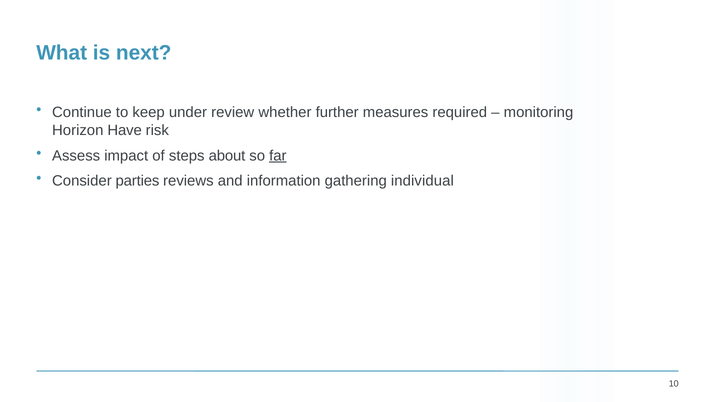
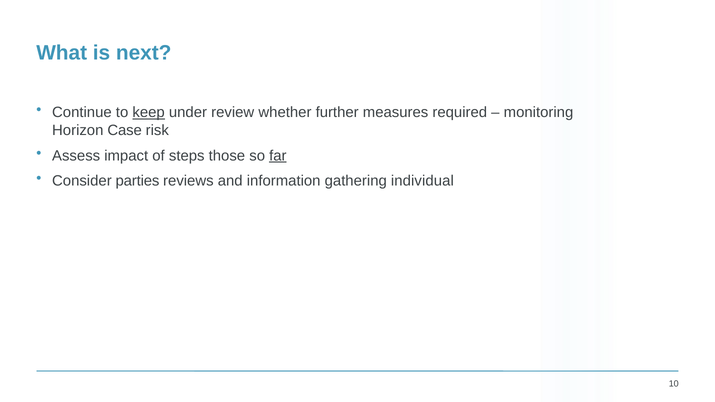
keep underline: none -> present (149, 112)
Have: Have -> Case (125, 130)
about: about -> those (227, 156)
